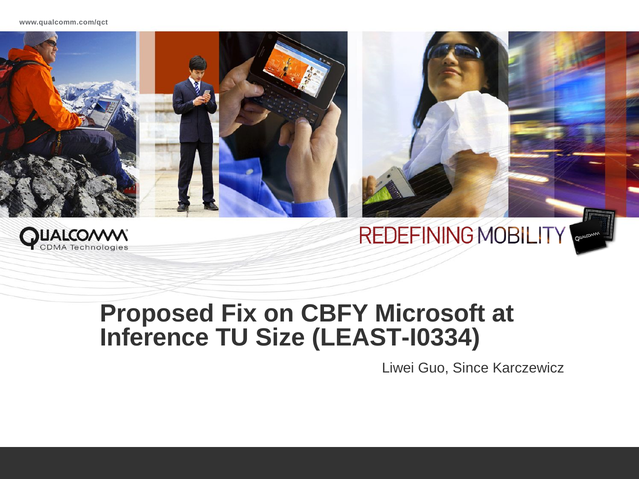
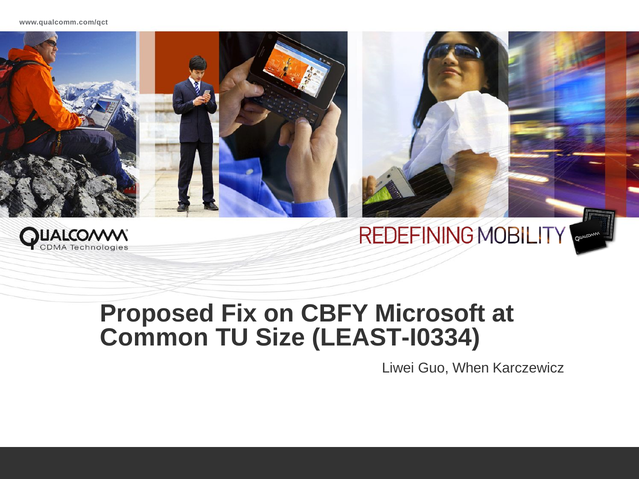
Inference: Inference -> Common (154, 338)
Since: Since -> When (471, 368)
